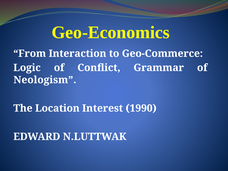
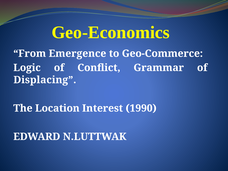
Interaction: Interaction -> Emergence (77, 54)
Neologism: Neologism -> Displacing (45, 80)
